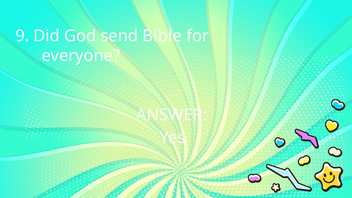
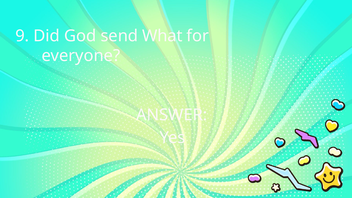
Bible: Bible -> What (162, 36)
